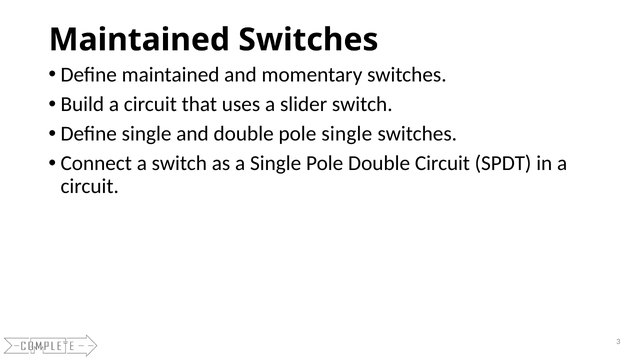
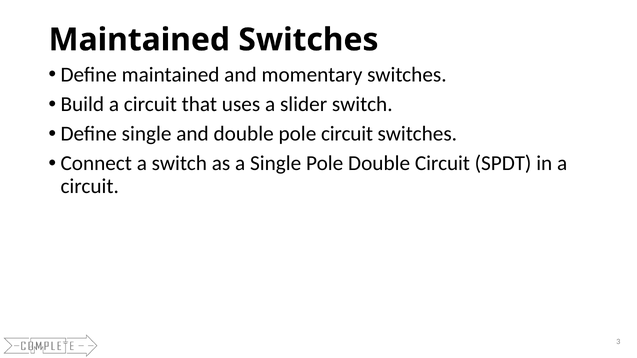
pole single: single -> circuit (347, 134)
